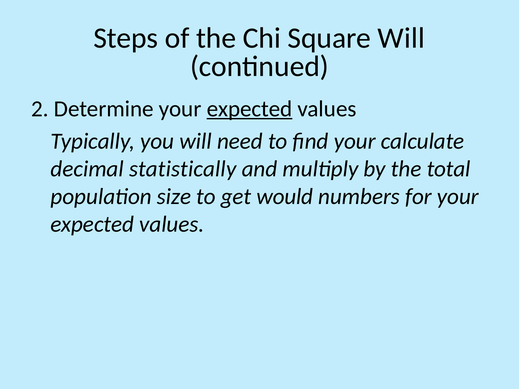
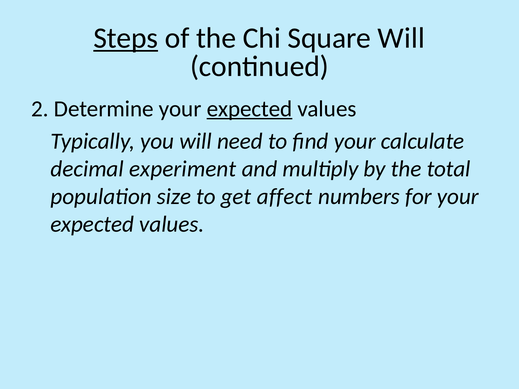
Steps underline: none -> present (126, 38)
statistically: statistically -> experiment (183, 169)
would: would -> affect (285, 197)
